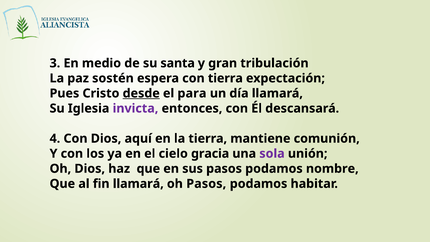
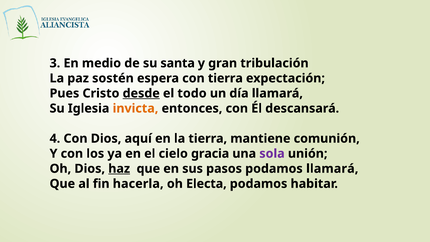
para: para -> todo (192, 93)
invicta colour: purple -> orange (135, 108)
haz underline: none -> present (119, 169)
podamos nombre: nombre -> llamará (332, 169)
fin llamará: llamará -> hacerla (138, 184)
oh Pasos: Pasos -> Electa (206, 184)
